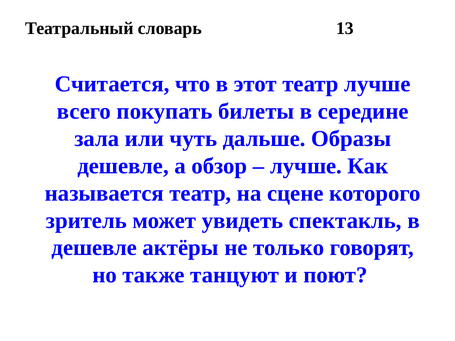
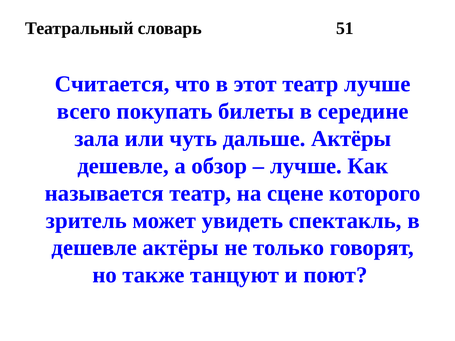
13: 13 -> 51 (345, 28)
дальше Образы: Образы -> Актёры (351, 139)
